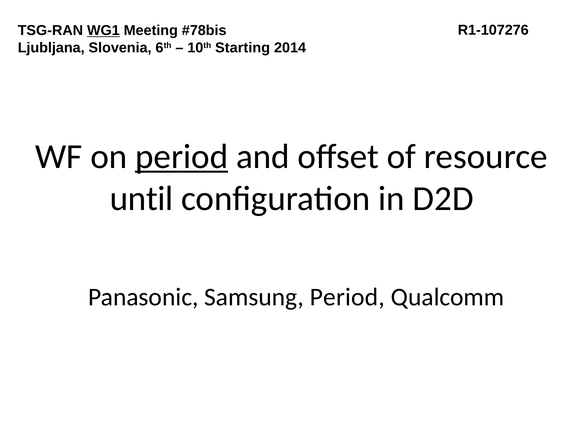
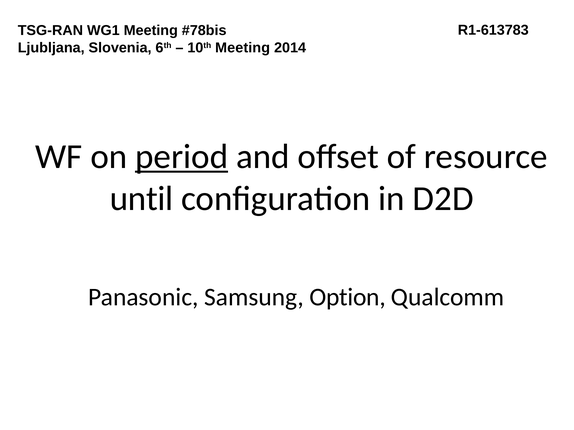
R1-107276: R1-107276 -> R1-613783 (493, 30)
WG1 underline: present -> none (103, 30)
10th Starting: Starting -> Meeting (243, 48)
Samsung Period: Period -> Option (348, 297)
